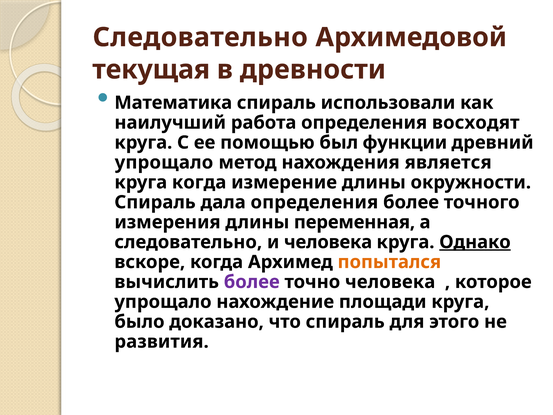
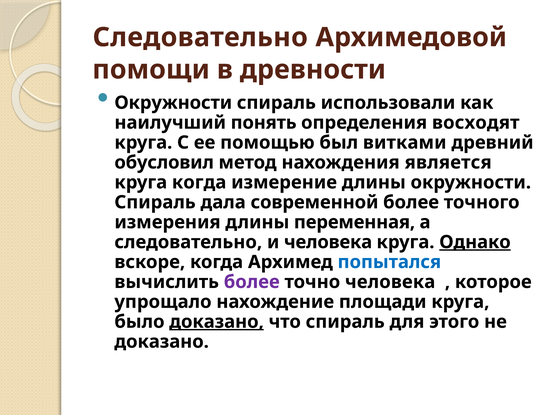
текущая: текущая -> помощи (151, 70)
Математика: Математика -> Окружности (173, 103)
работа: работа -> понять (264, 123)
функции: функции -> витками (405, 142)
упрощало: упрощало -> обусловил (164, 162)
дала определения: определения -> современной (314, 202)
попытался colour: orange -> blue (389, 262)
доказано underline: none -> present (217, 322)
развития: развития -> доказано (162, 341)
